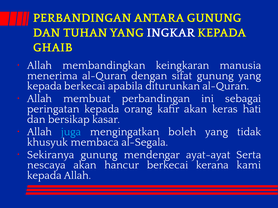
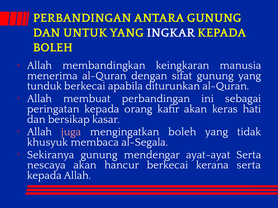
TUHAN: TUHAN -> UNTUK (85, 33)
GHAIB: GHAIB -> BOLEH (53, 48)
kepada: kepada -> tunduk (45, 86)
juga colour: light blue -> pink (71, 132)
kerana kami: kami -> serta (249, 165)
